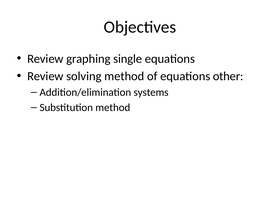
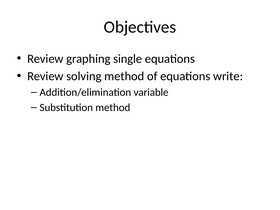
other: other -> write (228, 76)
systems: systems -> variable (151, 92)
